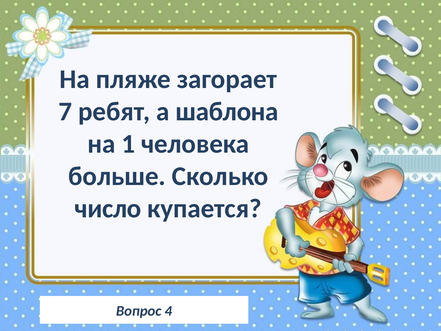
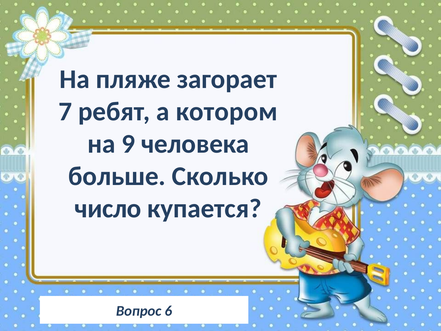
шаблона: шаблона -> котором (227, 112)
1: 1 -> 9 (128, 144)
4: 4 -> 6 (168, 311)
